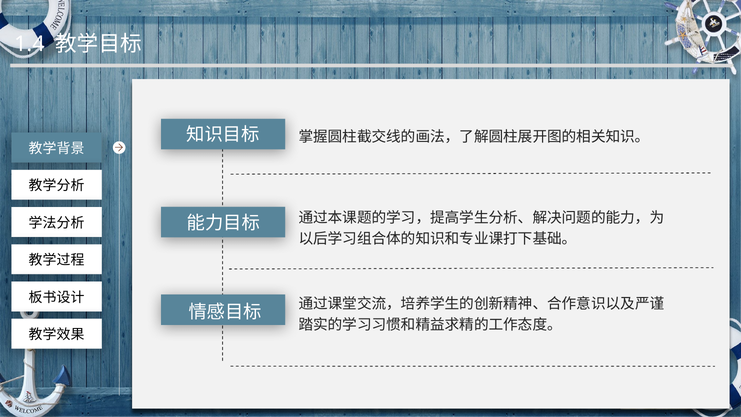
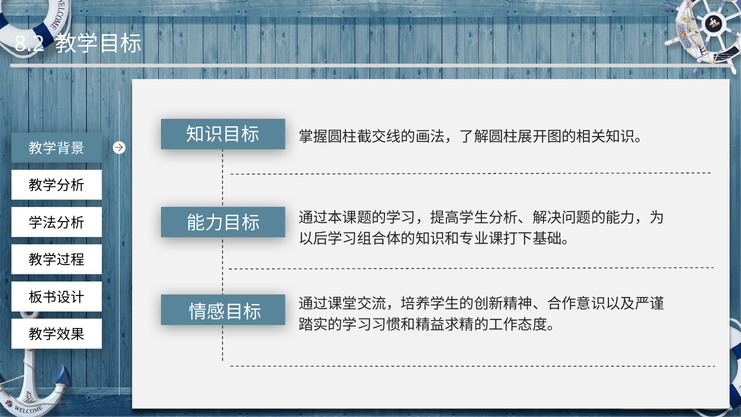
1.4: 1.4 -> 8.2 (29, 44)
